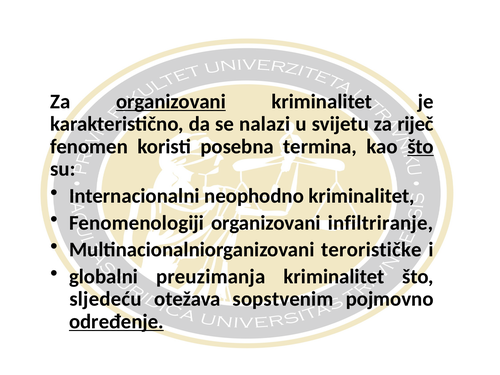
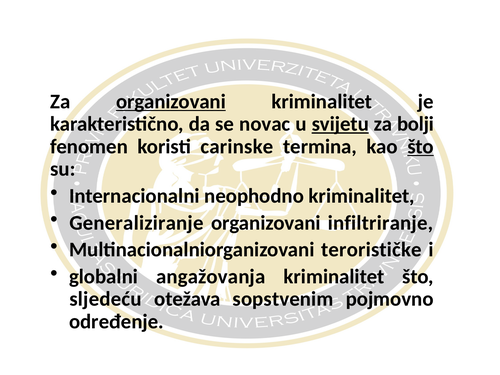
nalazi: nalazi -> novac (265, 124)
svijetu underline: none -> present (340, 124)
riječ: riječ -> bolji (416, 124)
posebna: posebna -> carinske (237, 147)
Fenomenologiji: Fenomenologiji -> Generaliziranje (136, 223)
preuzimanja: preuzimanja -> angažovanja (211, 277)
određenje underline: present -> none (116, 322)
